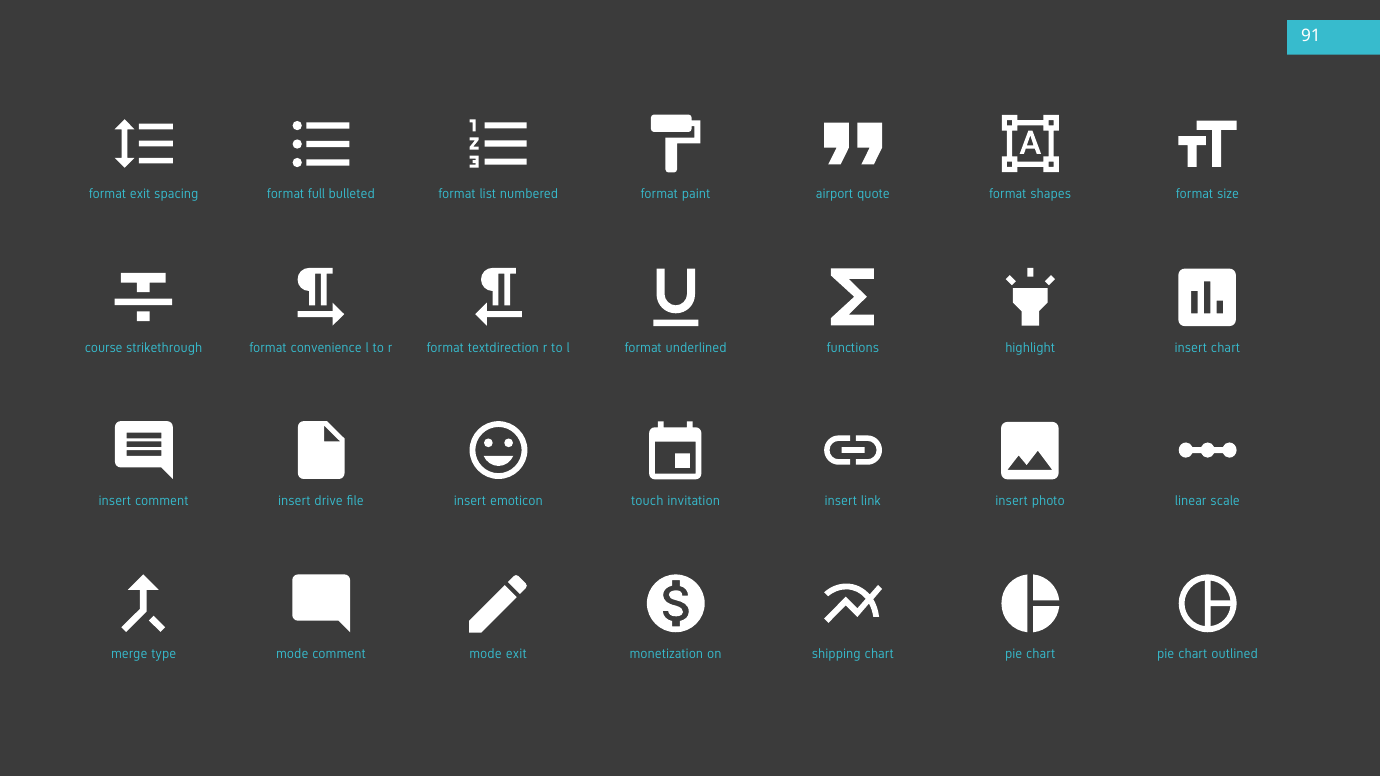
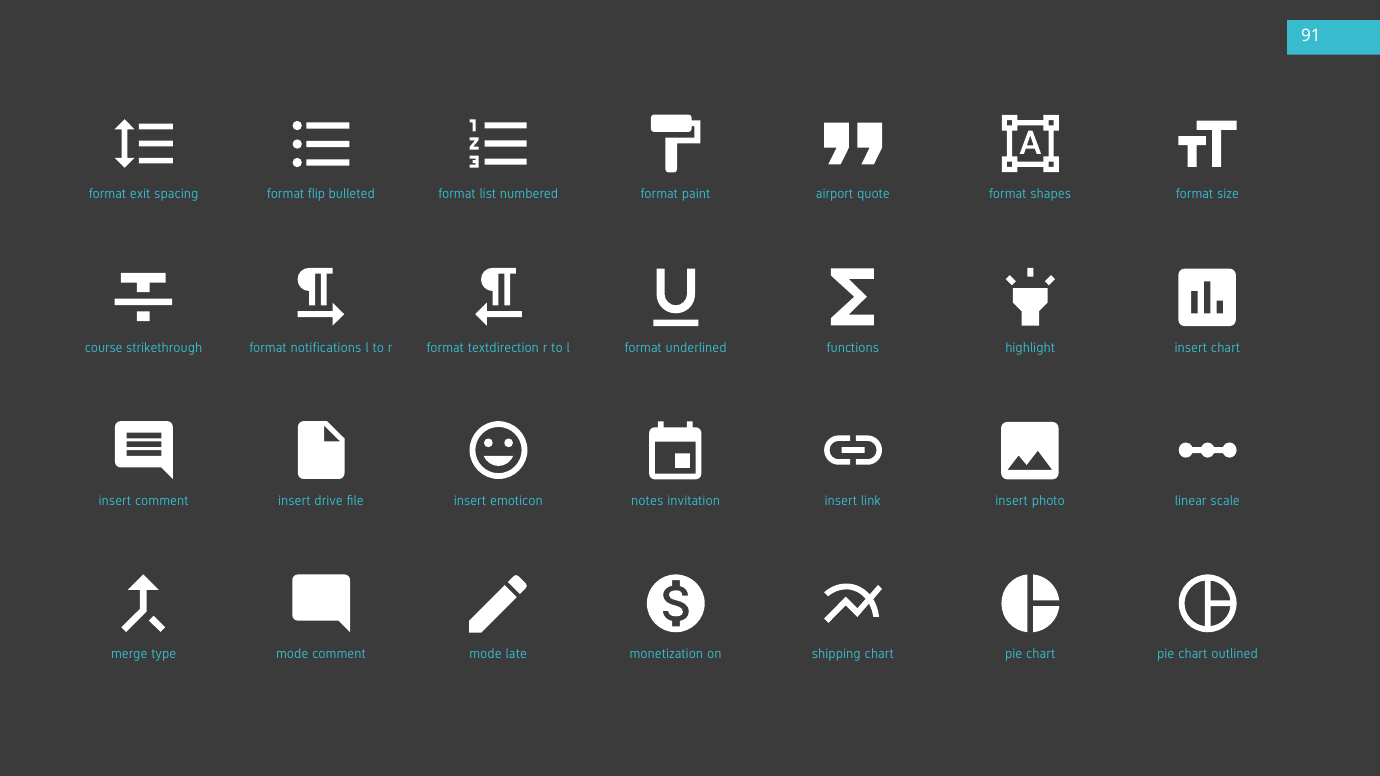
full: full -> flip (316, 194)
convenience: convenience -> notifications (326, 348)
touch: touch -> notes (647, 501)
mode exit: exit -> late (516, 654)
